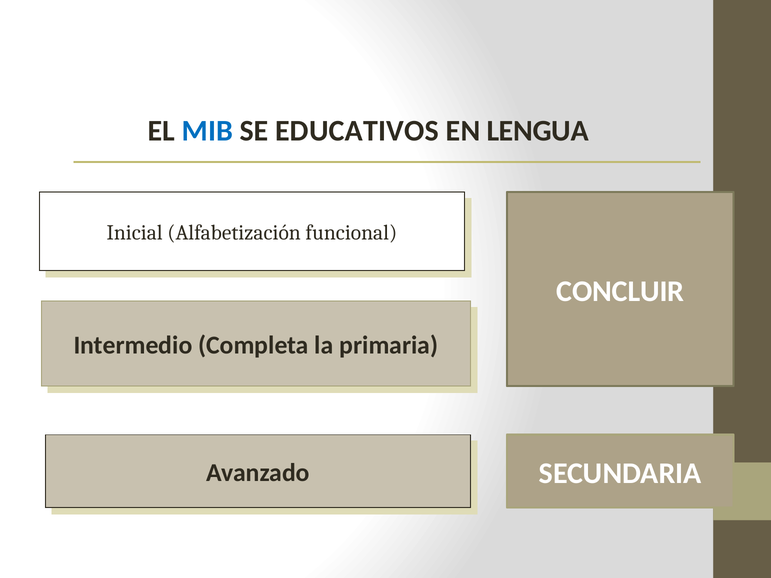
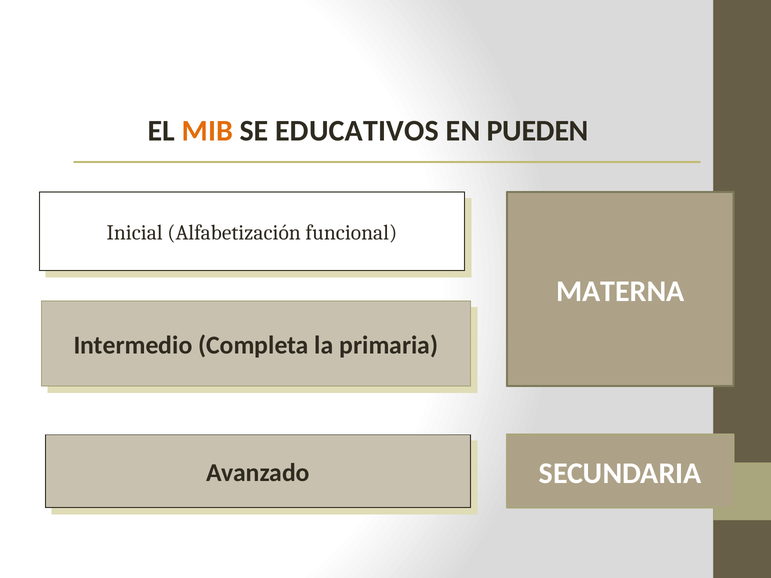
MIB colour: blue -> orange (207, 131)
LENGUA: LENGUA -> PUEDEN (538, 131)
CONCLUIR: CONCLUIR -> MATERNA (620, 291)
